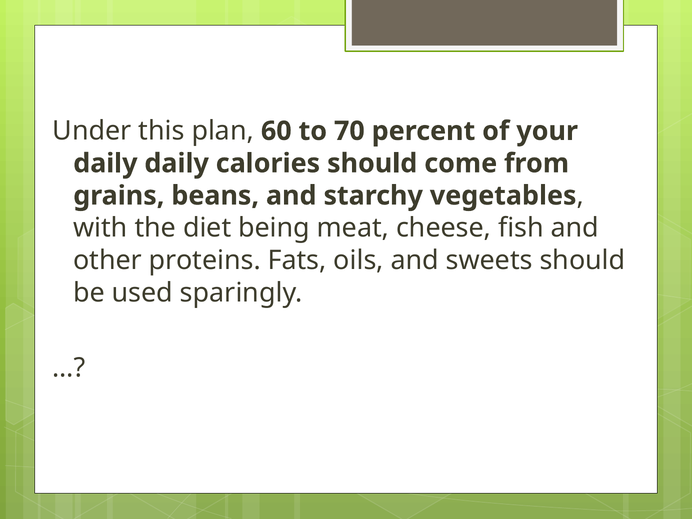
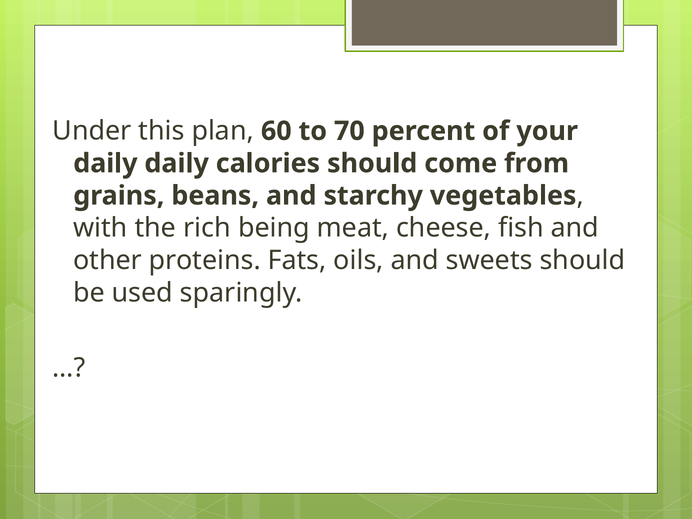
diet: diet -> rich (207, 228)
